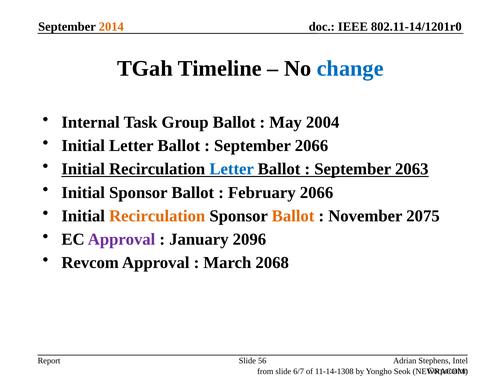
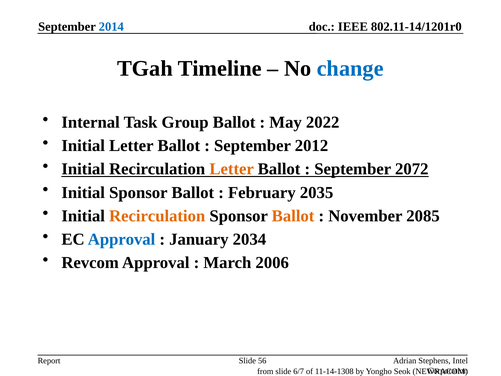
2014 colour: orange -> blue (111, 27)
2004: 2004 -> 2022 (323, 122)
September 2066: 2066 -> 2012 (311, 146)
Letter colour: blue -> orange (232, 169)
2063: 2063 -> 2072 (412, 169)
February 2066: 2066 -> 2035 (317, 192)
2075: 2075 -> 2085 (423, 216)
Approval colour: purple -> blue (122, 239)
2096: 2096 -> 2034 (249, 239)
2068: 2068 -> 2006 (272, 263)
